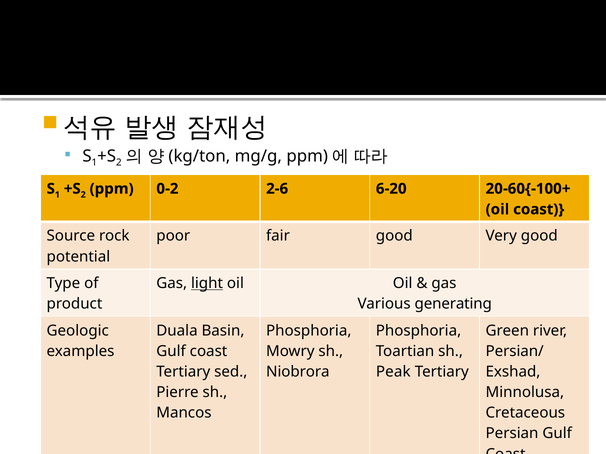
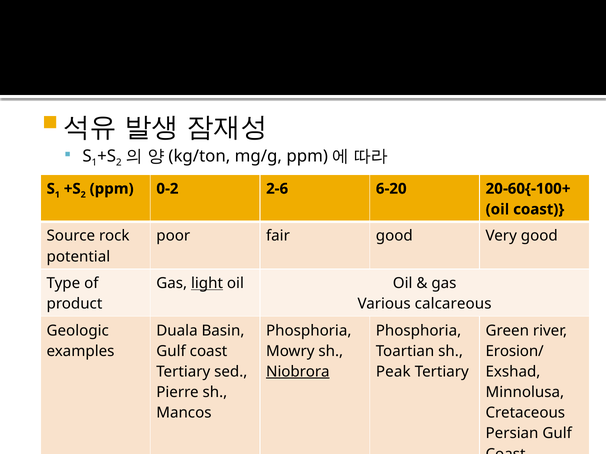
generating: generating -> calcareous (453, 304)
Persian/: Persian/ -> Erosion/ (515, 351)
Niobrora underline: none -> present (298, 372)
